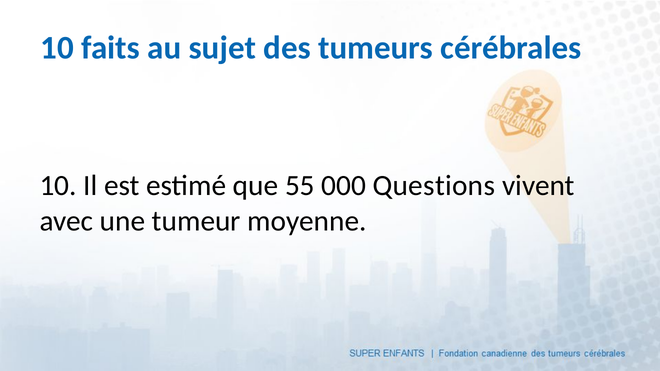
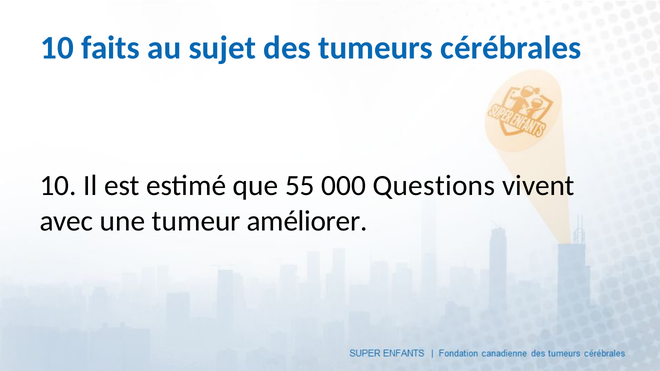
moyenne: moyenne -> améliorer (307, 221)
